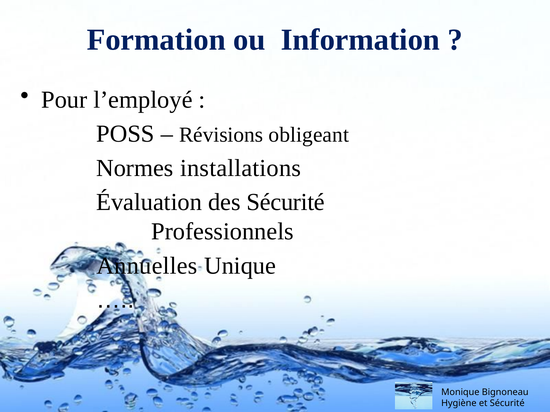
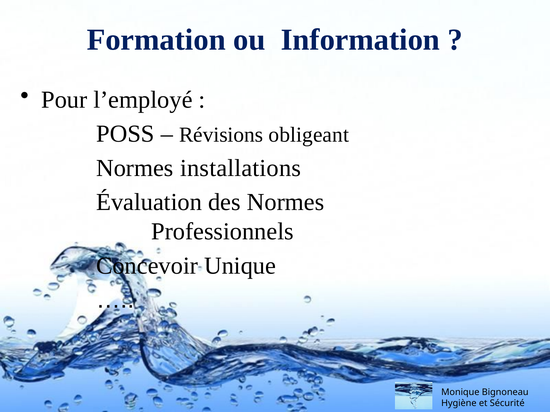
des Sécurité: Sécurité -> Normes (286, 202)
Annuelles: Annuelles -> Concevoir (147, 266)
